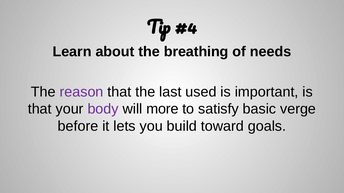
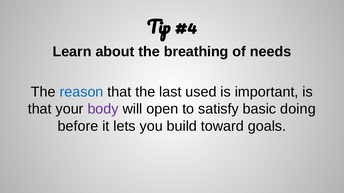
reason colour: purple -> blue (82, 92)
more: more -> open (162, 109)
verge: verge -> doing (298, 109)
